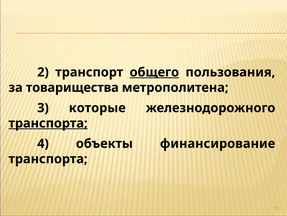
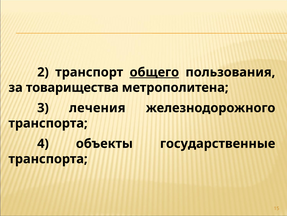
которые: которые -> лечения (97, 108)
транспорта underline: present -> none (48, 123)
финансирование: финансирование -> государственные (218, 143)
